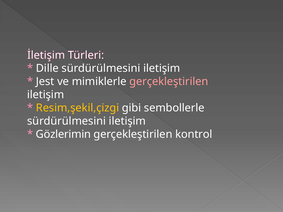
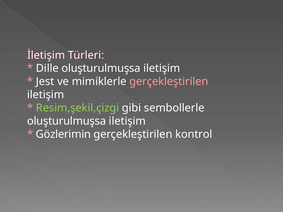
Dille sürdürülmesini: sürdürülmesini -> oluşturulmuşsa (101, 68)
Resim,şekil,çizgi colour: yellow -> light green (78, 108)
sürdürülmesini: sürdürülmesini -> oluşturulmuşsa (67, 121)
